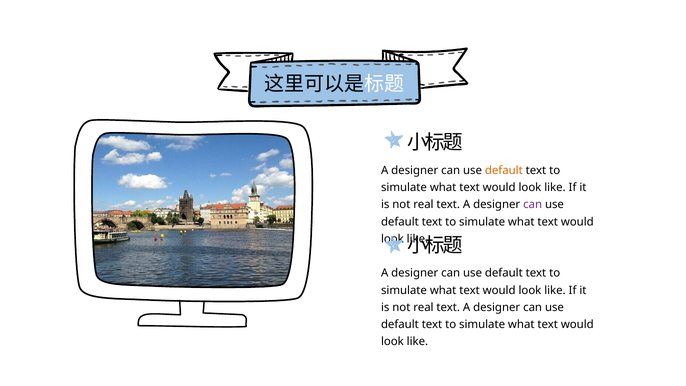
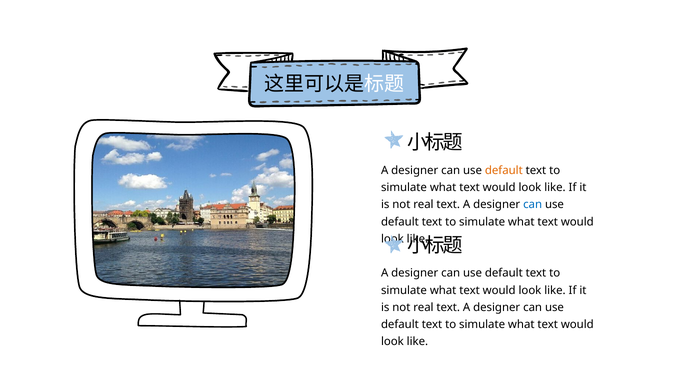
can colour: purple -> blue (533, 205)
